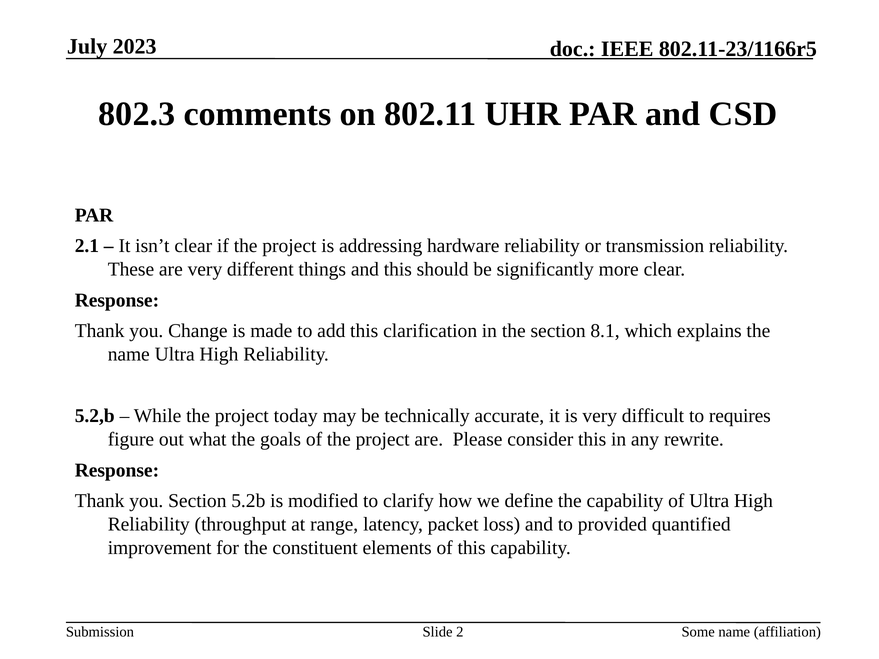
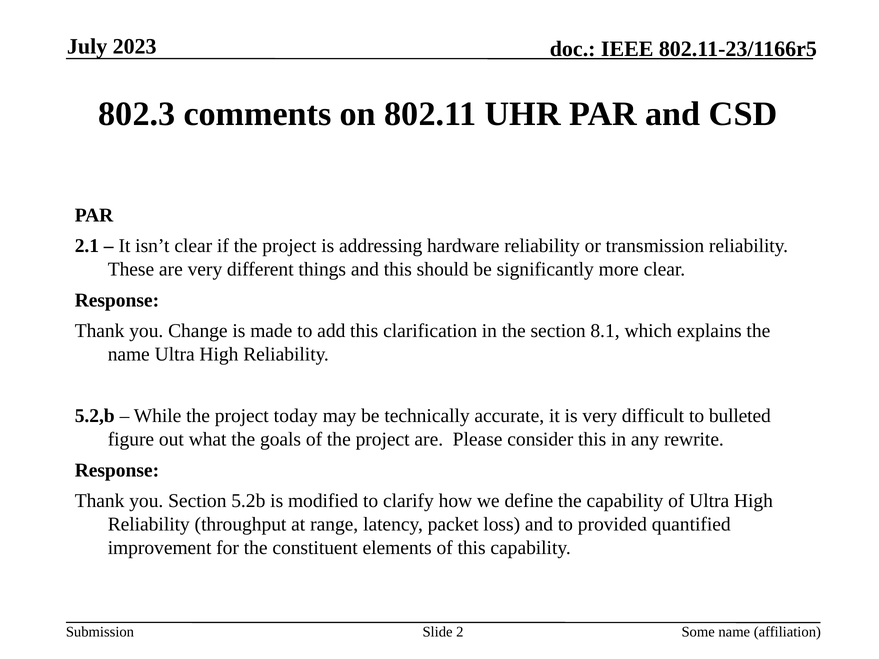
requires: requires -> bulleted (740, 416)
